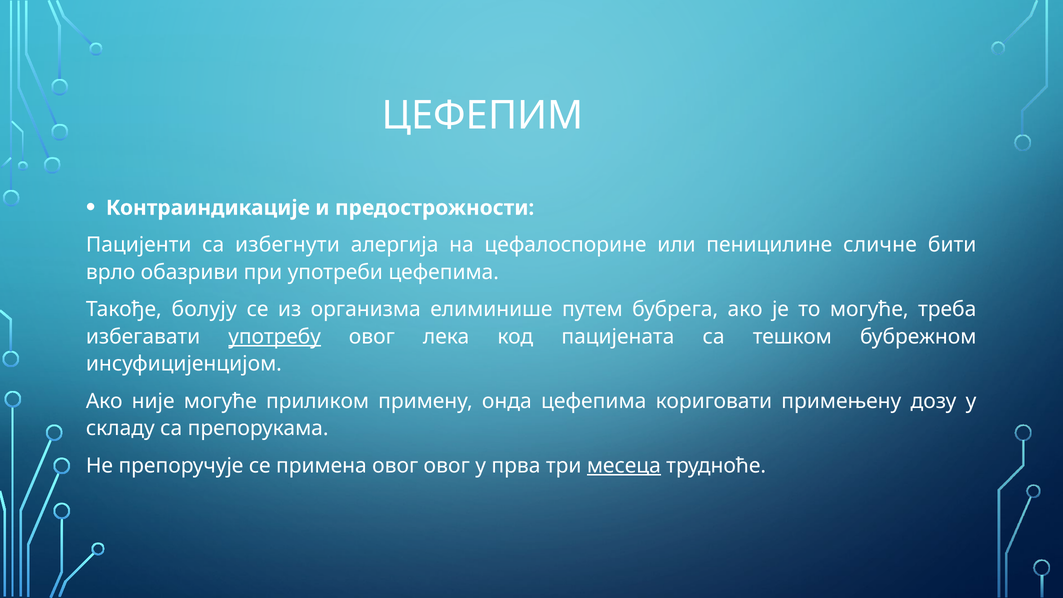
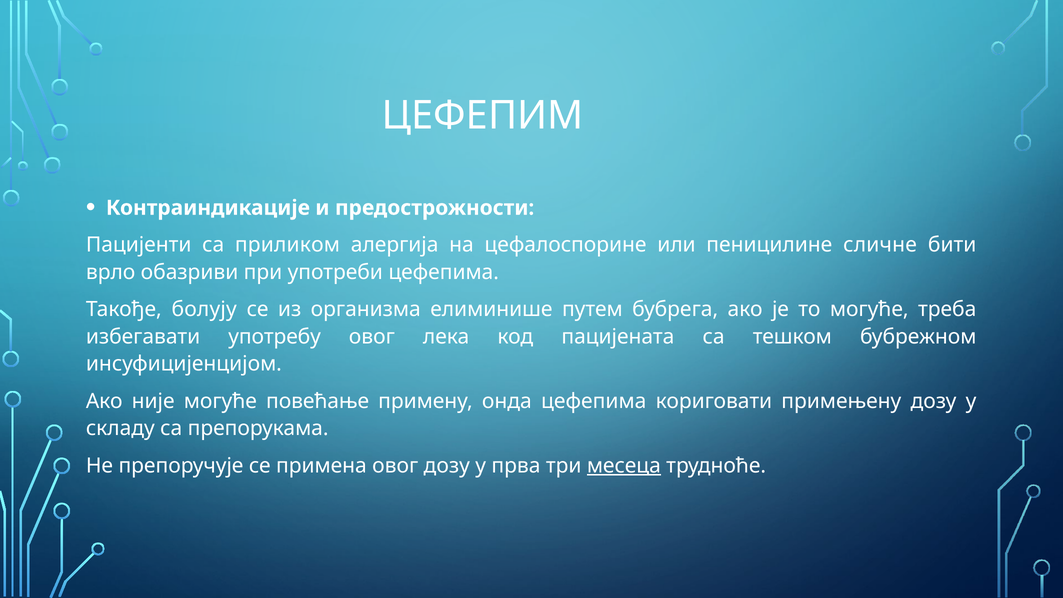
избегнути: избегнути -> приликом (287, 245)
употребу underline: present -> none (275, 337)
приликом: приликом -> повећање (318, 401)
овог овог: овог -> дозу (447, 466)
